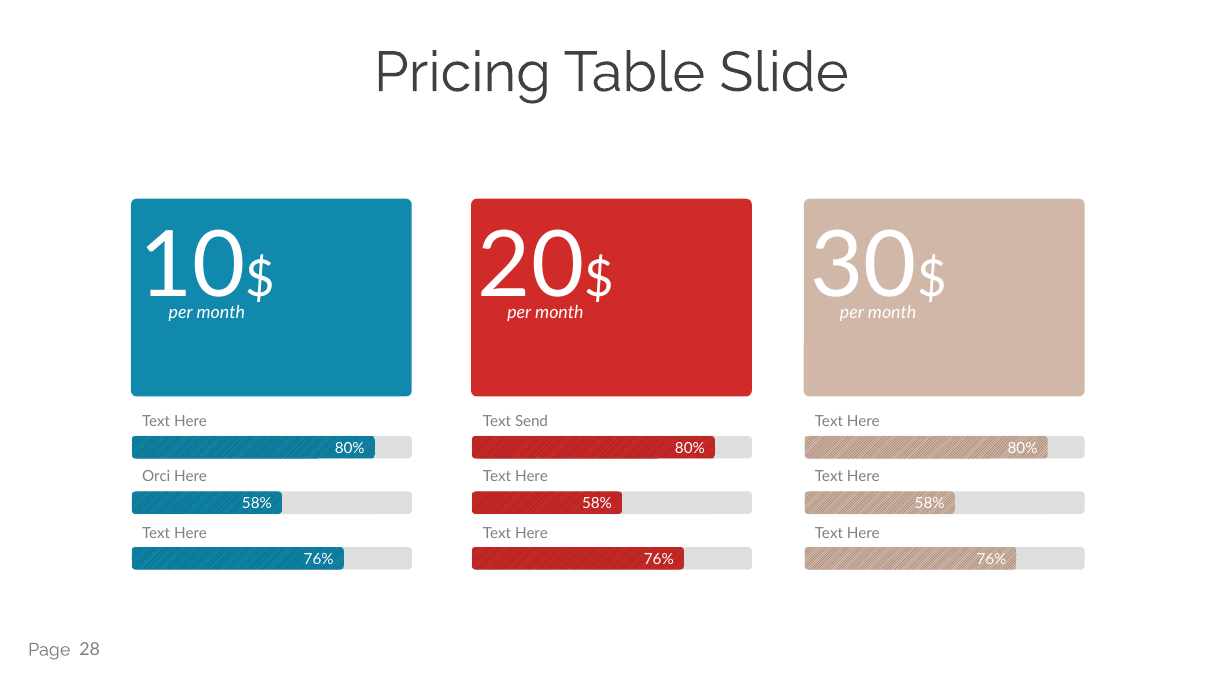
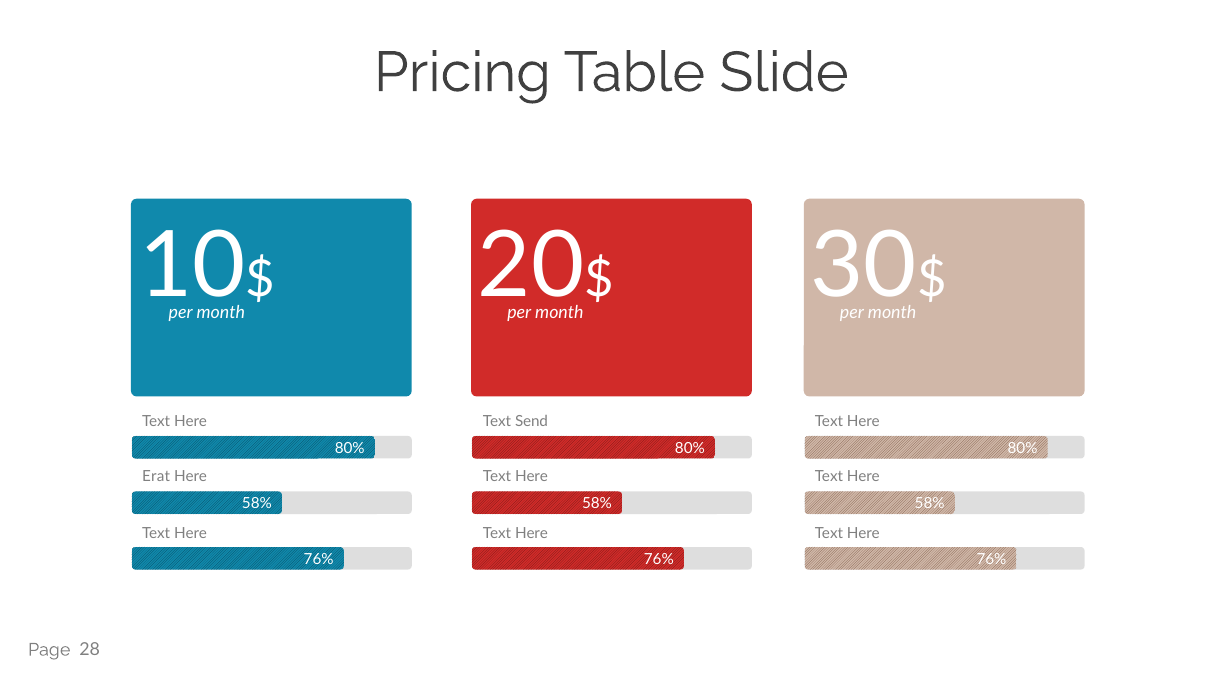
Orci: Orci -> Erat (156, 477)
